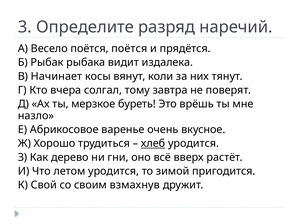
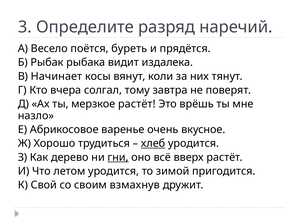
поётся поётся: поётся -> буреть (129, 49)
мерзкое буреть: буреть -> растёт (137, 104)
гни underline: none -> present (118, 157)
